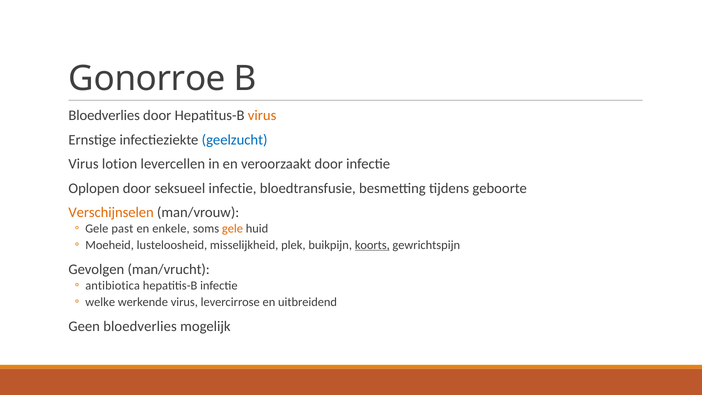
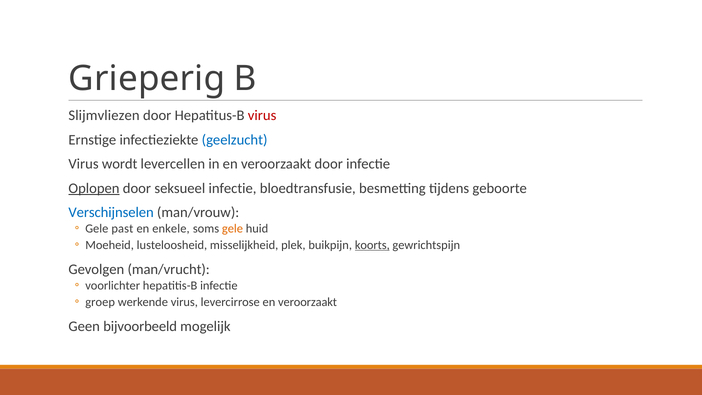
Gonorroe: Gonorroe -> Grieperig (147, 79)
Bloedverlies: Bloedverlies -> Slijmvliezen (104, 115)
virus colour: orange -> red (262, 115)
lotion: lotion -> wordt (120, 164)
Oplopen underline: none -> present (94, 188)
Verschijnselen colour: orange -> blue (111, 213)
antibiotica: antibiotica -> voorlichter (113, 286)
welke: welke -> groep (100, 302)
levercirrose en uitbreidend: uitbreidend -> veroorzaakt (308, 302)
Geen bloedverlies: bloedverlies -> bijvoorbeeld (140, 327)
